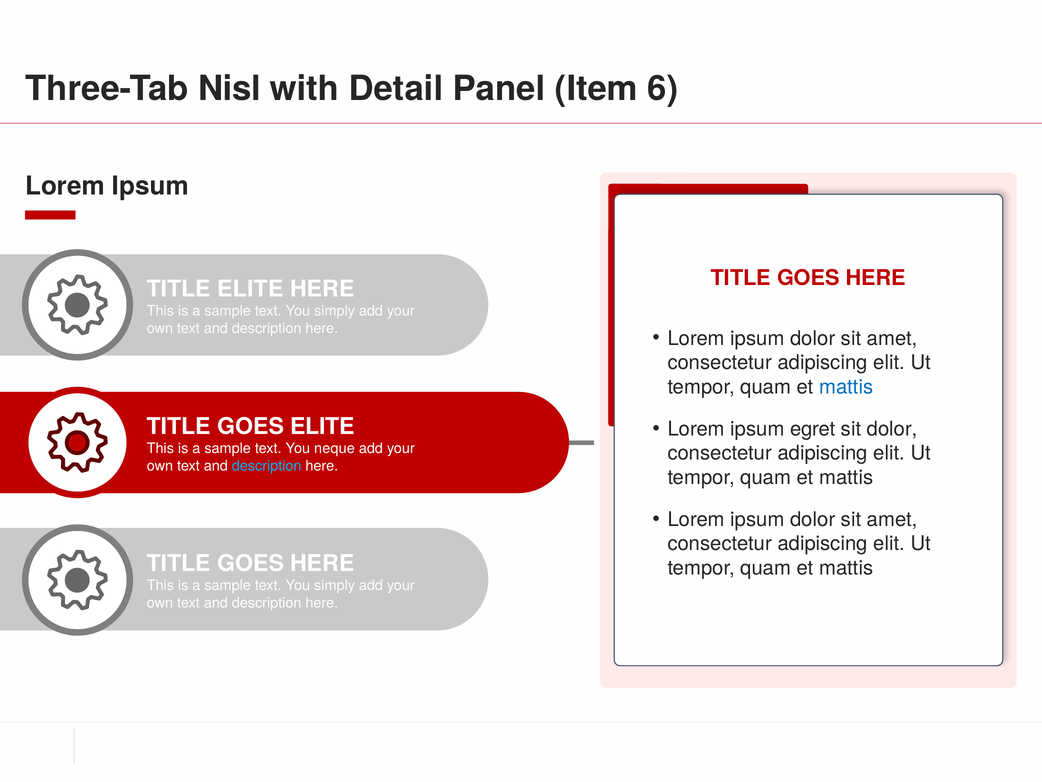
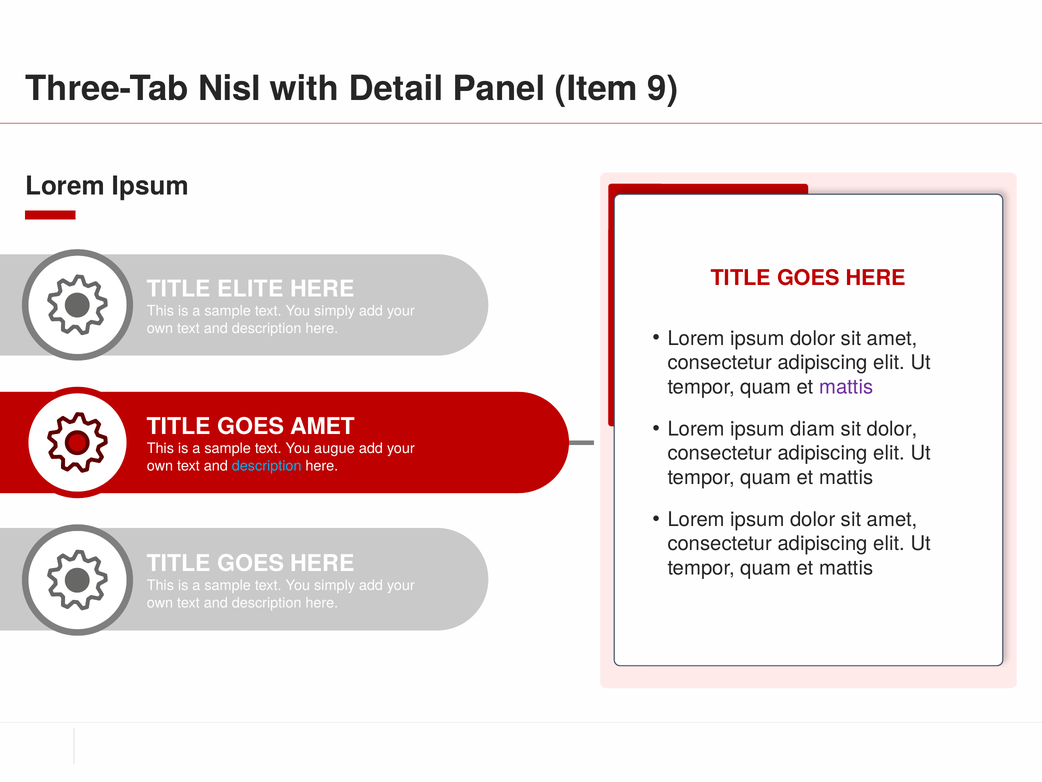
6: 6 -> 9 (663, 89)
mattis colour: blue -> purple (846, 387)
GOES ELITE: ELITE -> AMET (322, 426)
egret: egret -> diam (813, 429)
neque: neque -> augue (334, 448)
